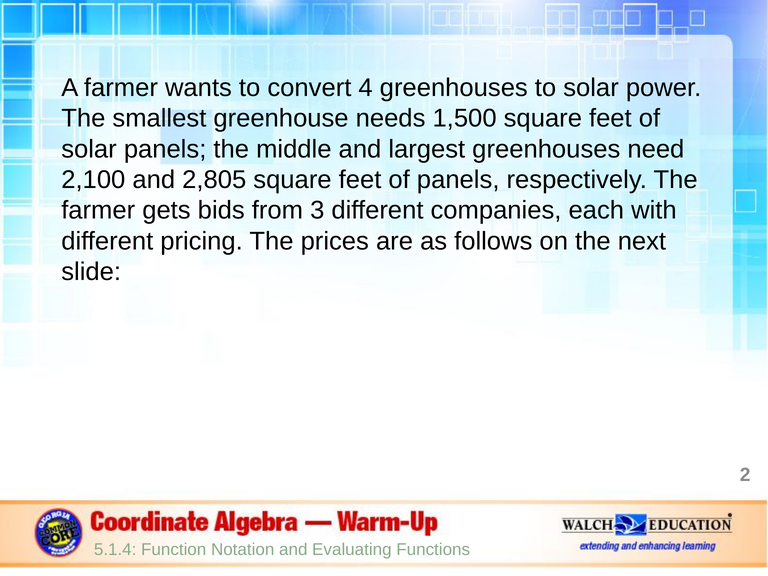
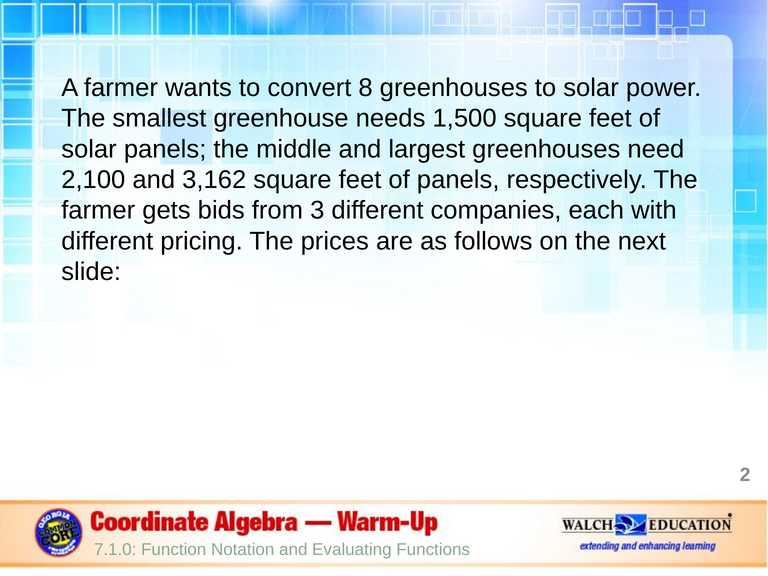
4: 4 -> 8 (366, 88)
2,805: 2,805 -> 3,162 (214, 180)
5.1.4: 5.1.4 -> 7.1.0 (115, 550)
